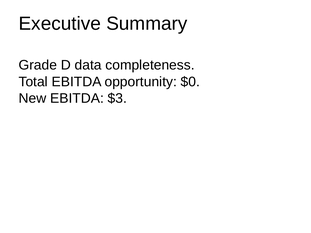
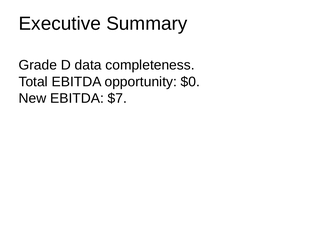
$3: $3 -> $7 (117, 98)
